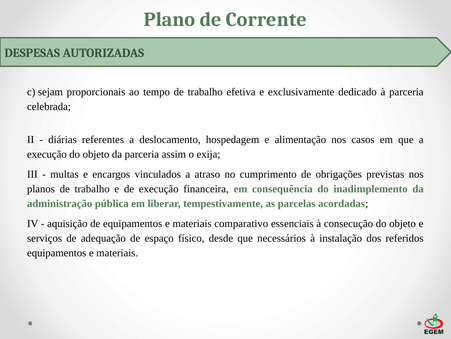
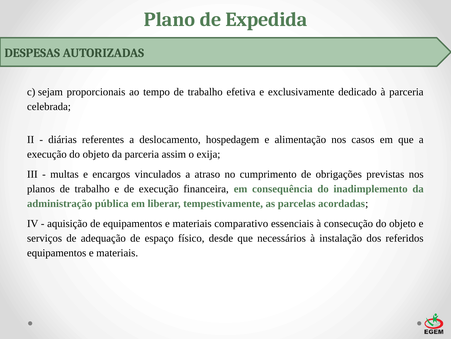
Corrente: Corrente -> Expedida (266, 20)
